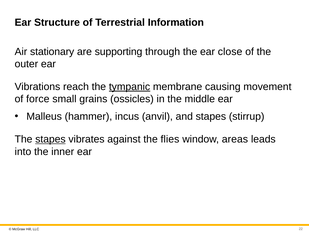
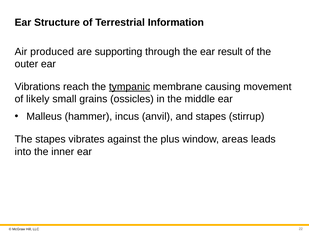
stationary: stationary -> produced (52, 52)
close: close -> result (230, 52)
force: force -> likely (38, 99)
stapes underline: present -> none (50, 139)
flies: flies -> plus (170, 139)
